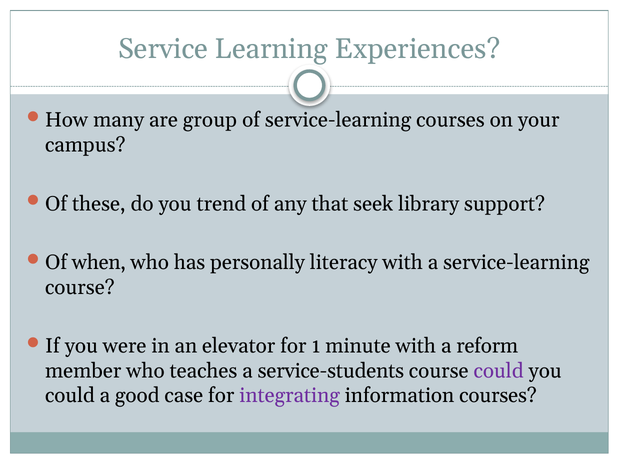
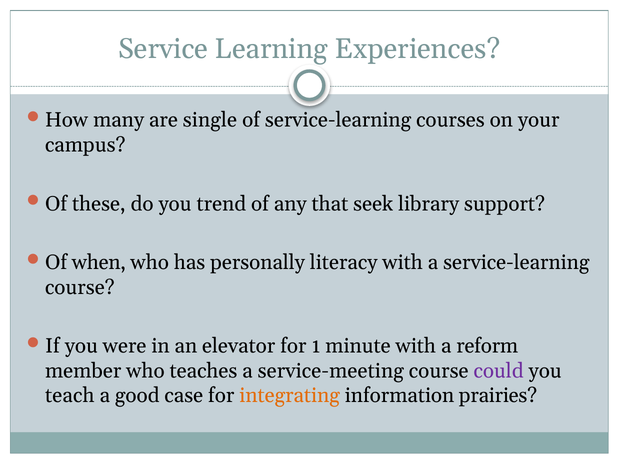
group: group -> single (210, 120)
service-students: service-students -> service-meeting (331, 371)
could: could -> teach (70, 396)
integrating colour: purple -> orange (290, 396)
information courses: courses -> prairies (498, 396)
